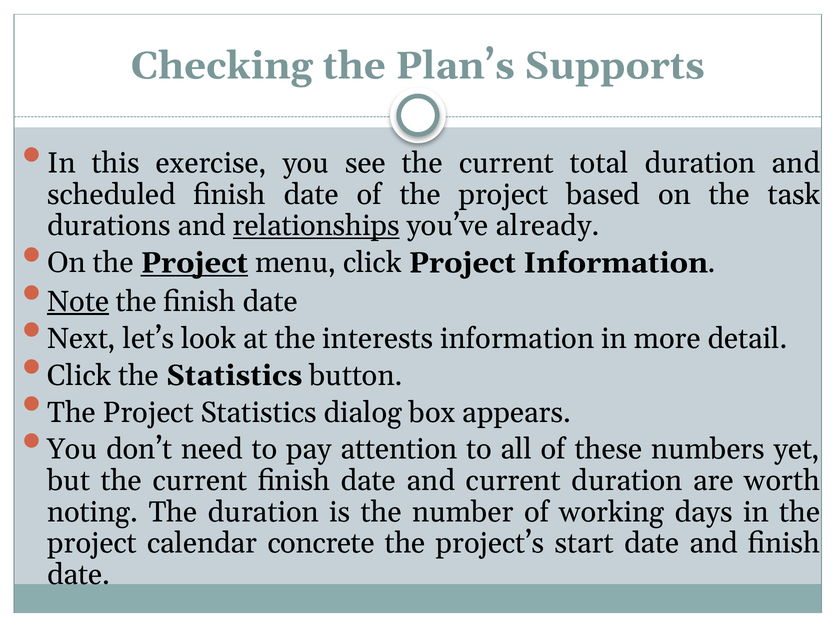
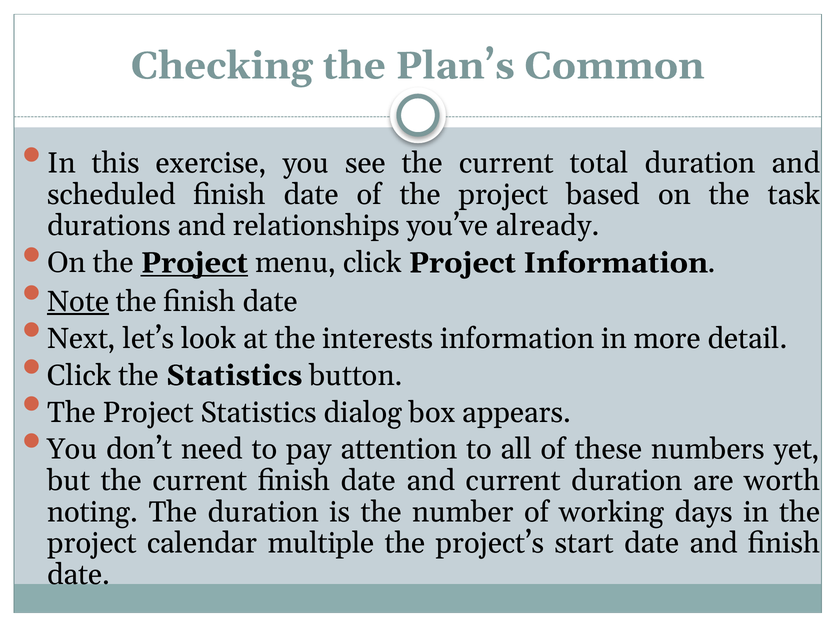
Supports: Supports -> Common (614, 66)
relationships underline: present -> none (316, 226)
concrete: concrete -> multiple (321, 543)
